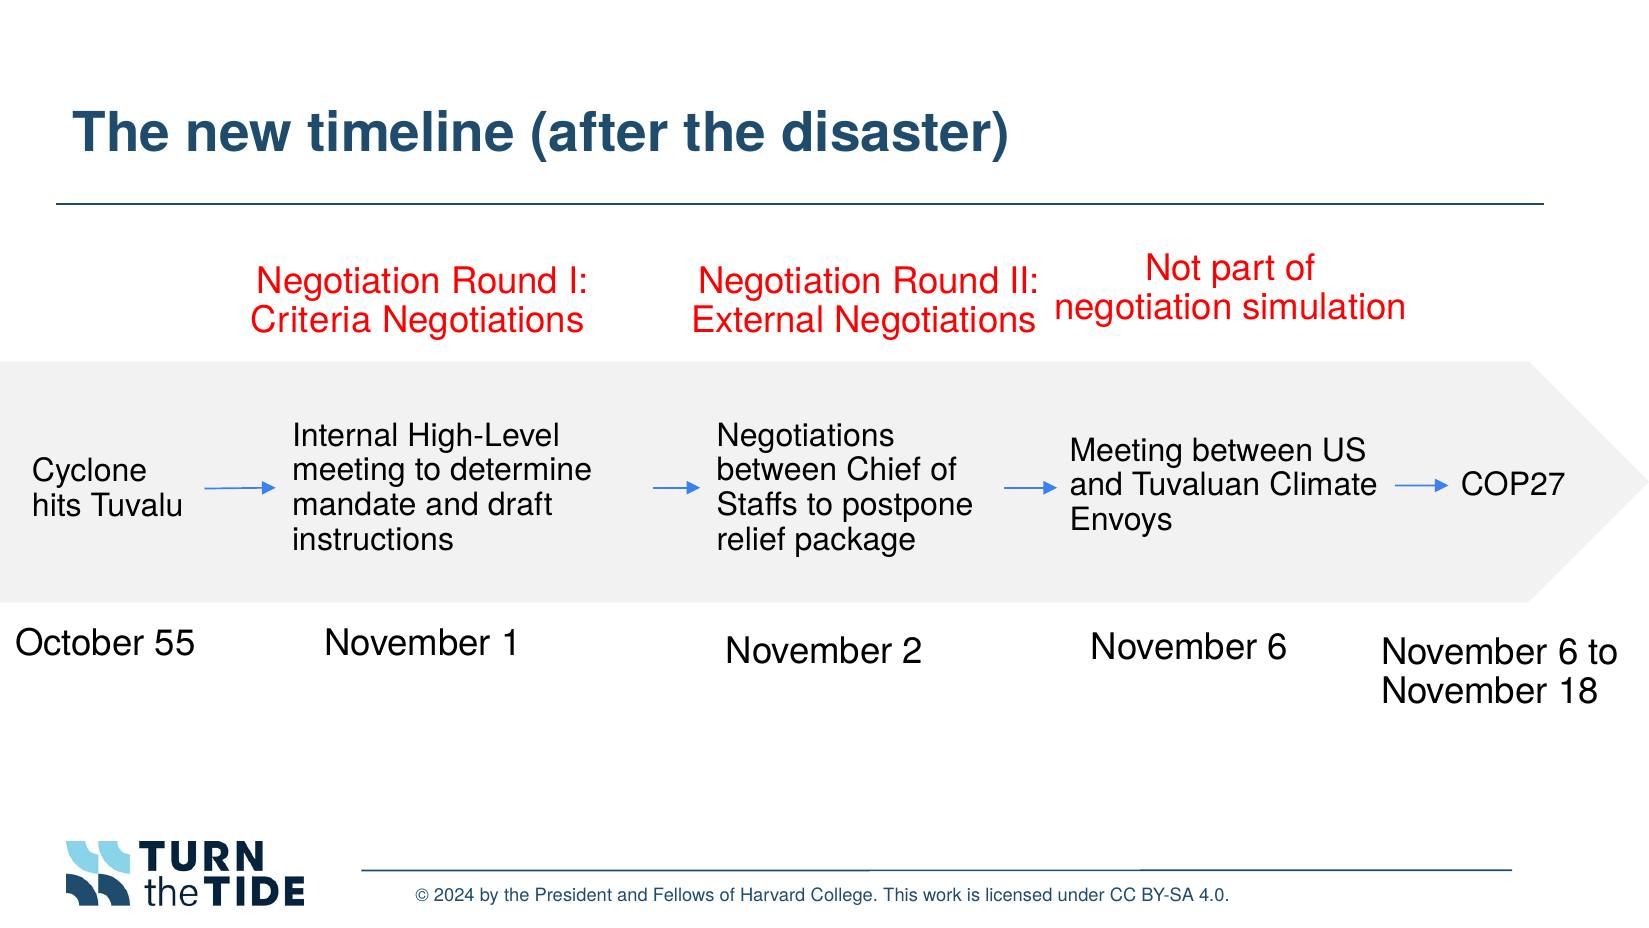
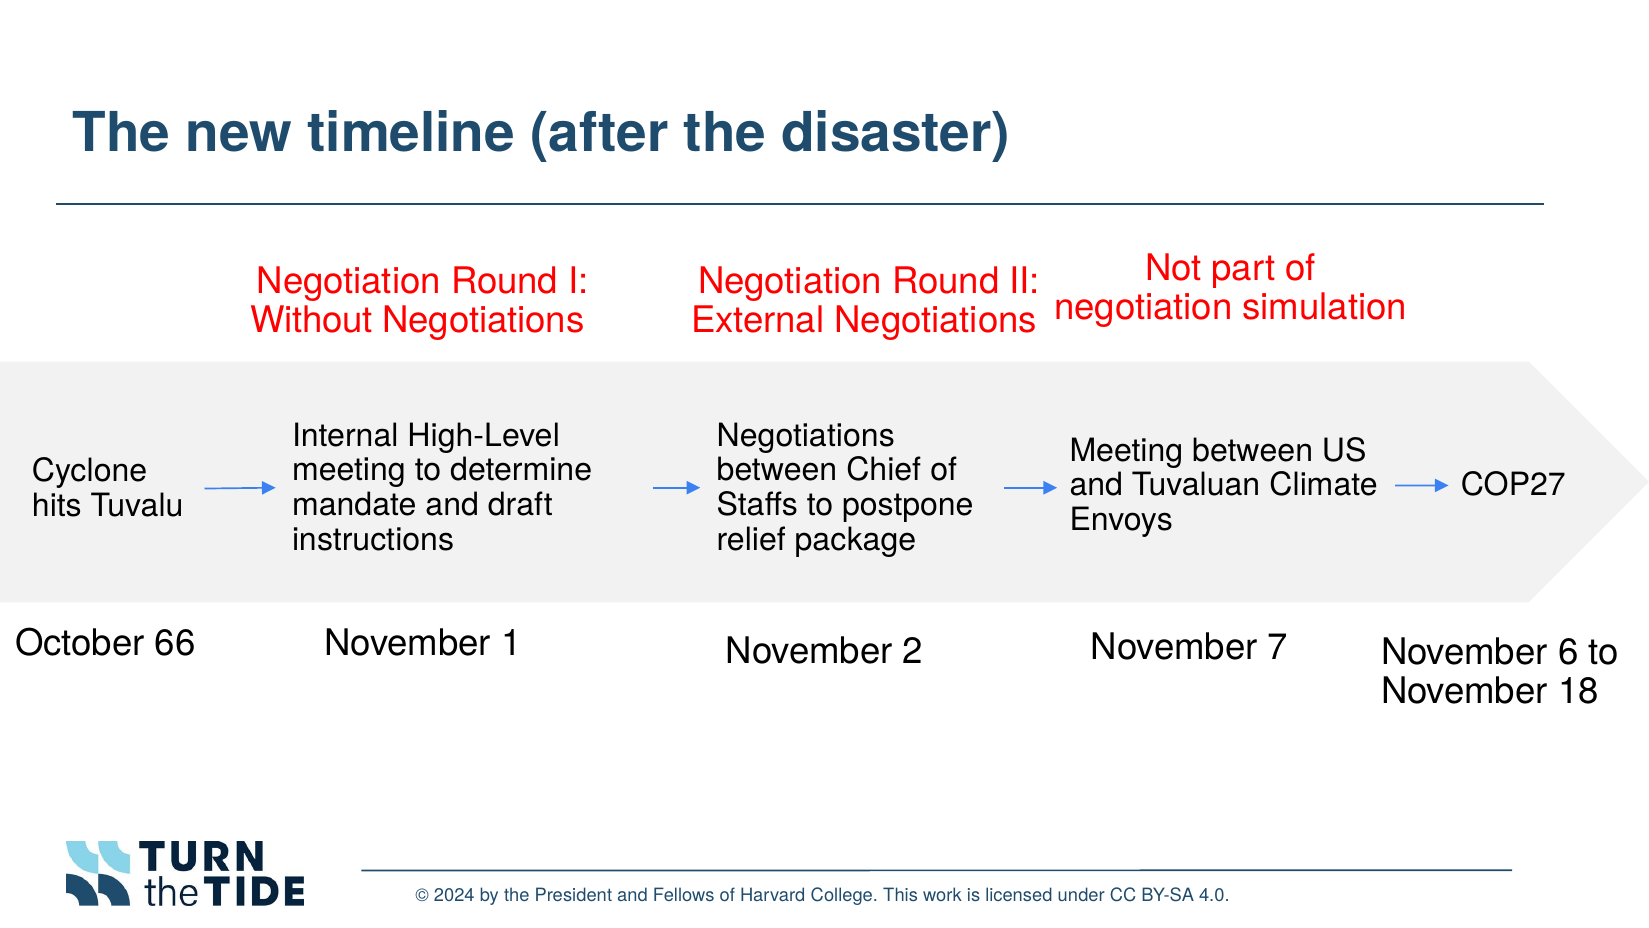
Criteria: Criteria -> Without (312, 320)
55: 55 -> 66 (175, 644)
6: 6 -> 7 (1278, 647)
